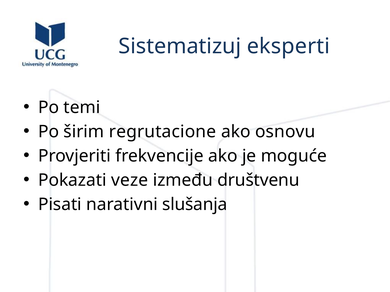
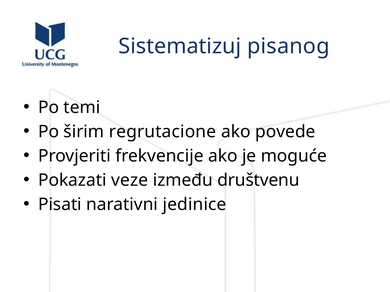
eksperti: eksperti -> pisanog (288, 46)
osnovu: osnovu -> povede (285, 132)
slušanja: slušanja -> jedinice (195, 205)
